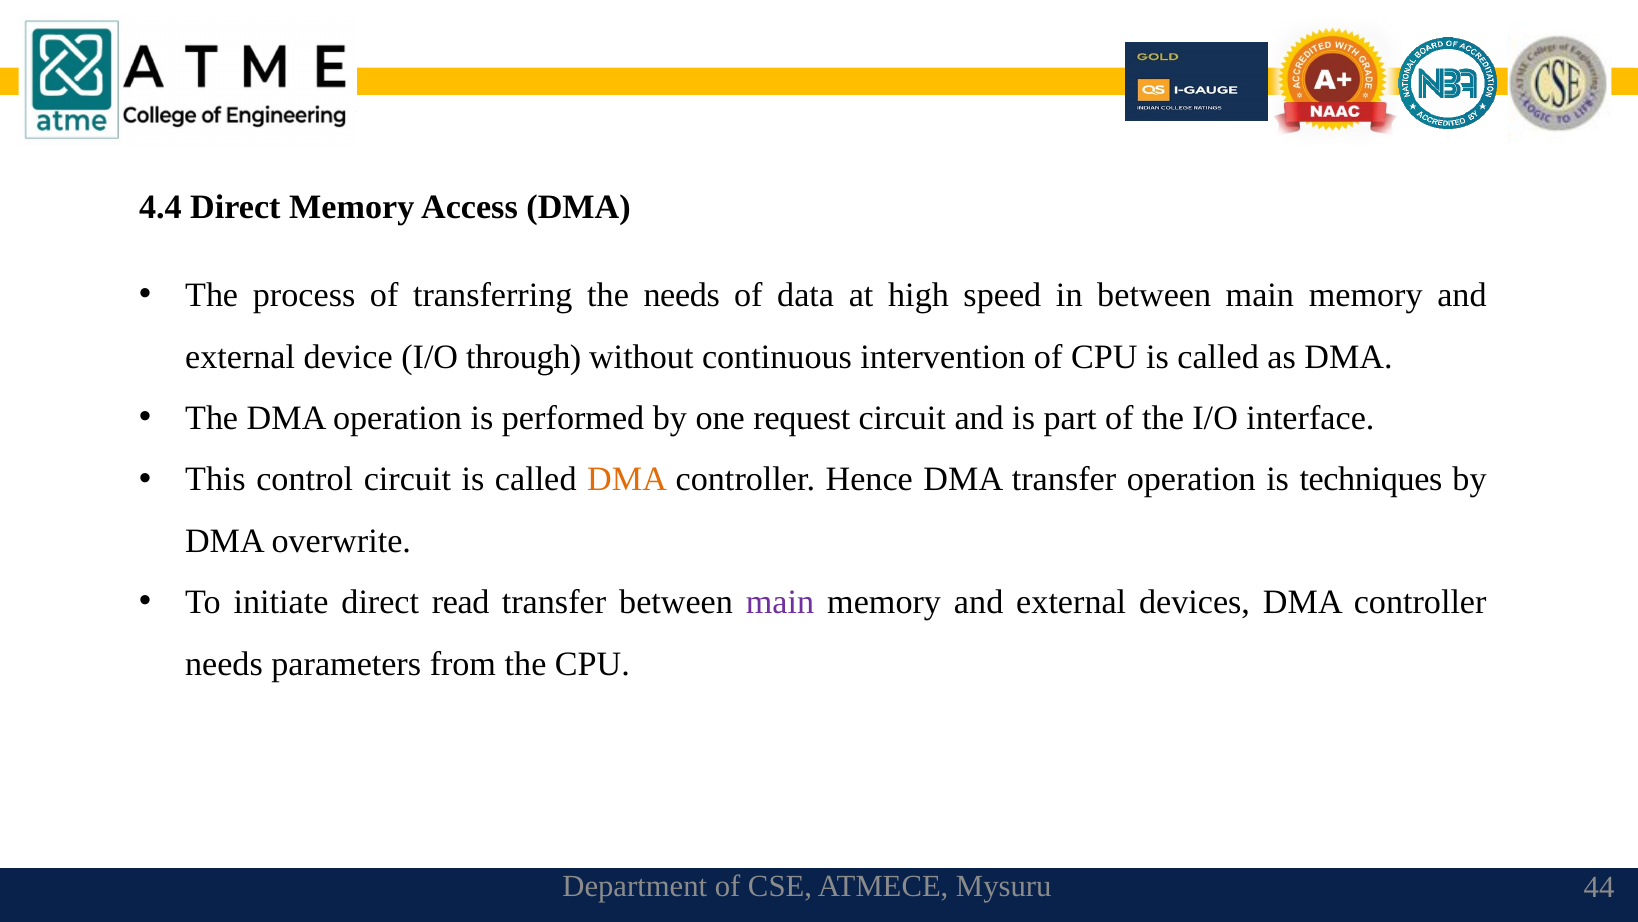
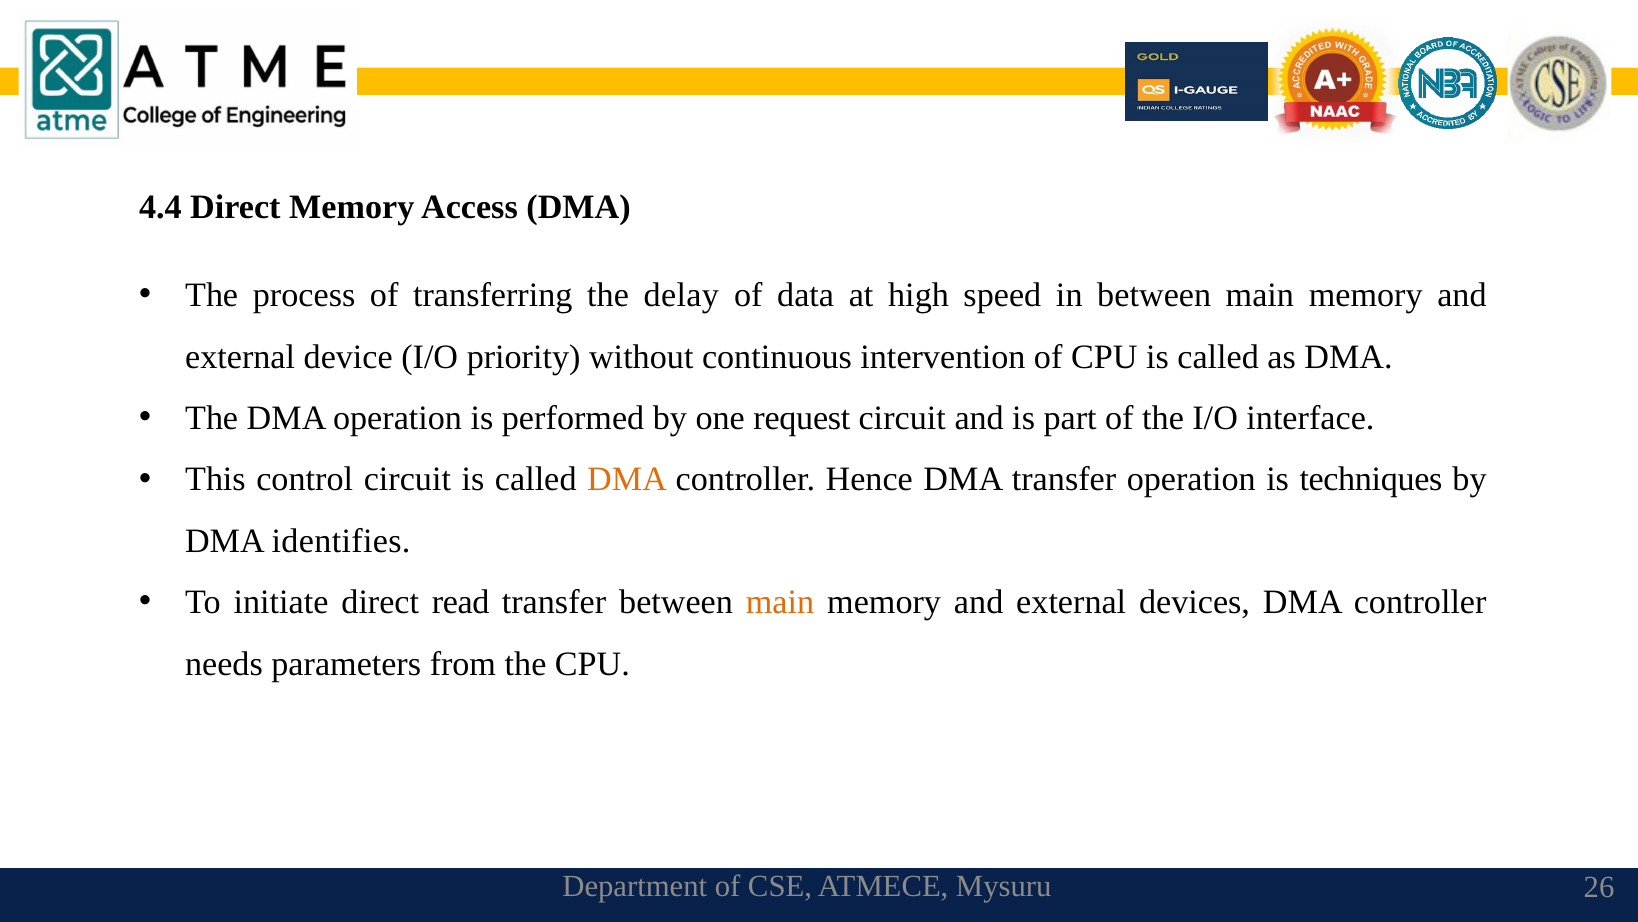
the needs: needs -> delay (681, 295)
through: through -> priority (524, 357)
overwrite: overwrite -> identifies (341, 541)
main colour: purple -> orange (780, 602)
44: 44 -> 26 (1599, 887)
